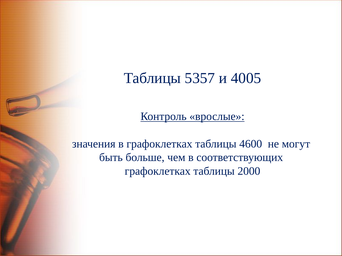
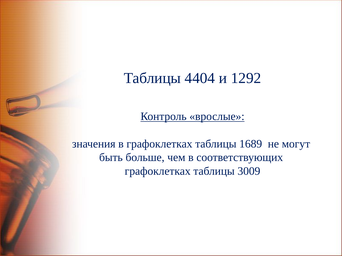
5357: 5357 -> 4404 (200, 78)
4005: 4005 -> 1292 (246, 78)
4600: 4600 -> 1689 (251, 144)
2000: 2000 -> 3009 (249, 171)
